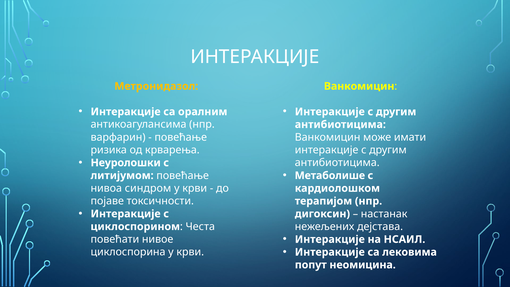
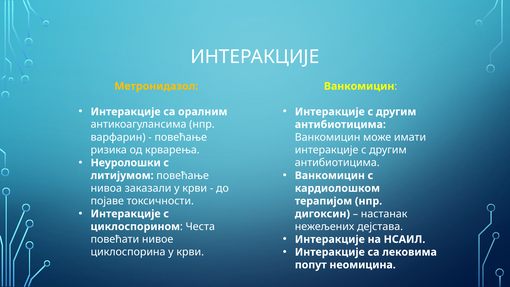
Метаболише: Метаболише -> Ванкомицин (330, 175)
синдром: синдром -> заказали (148, 188)
